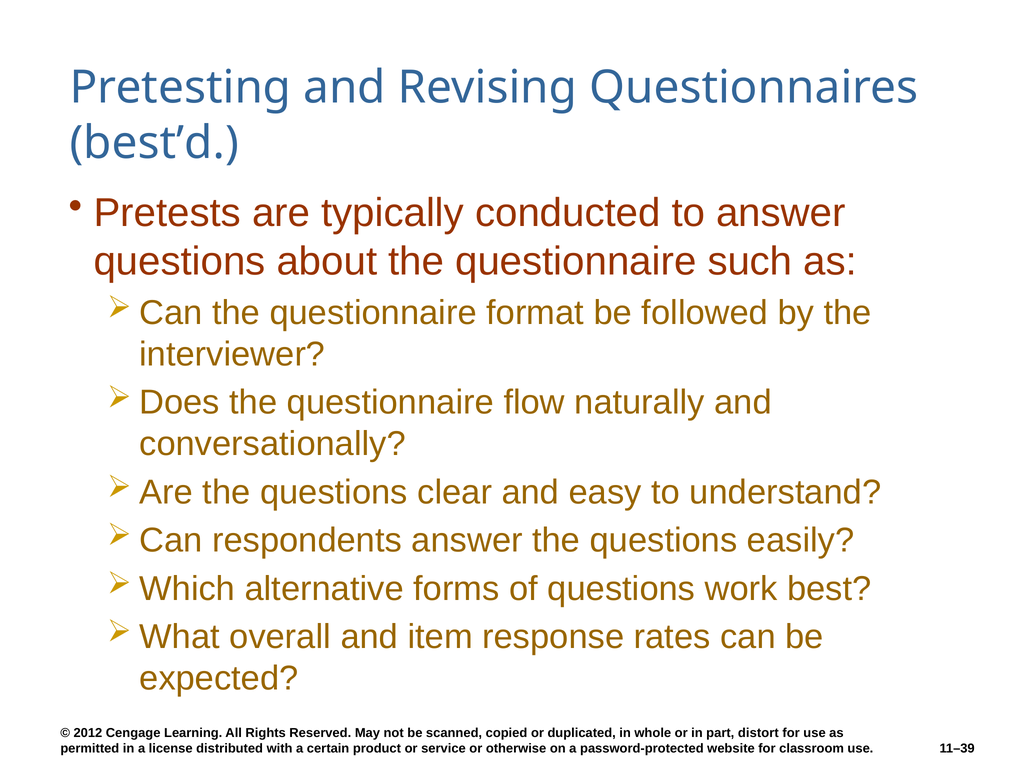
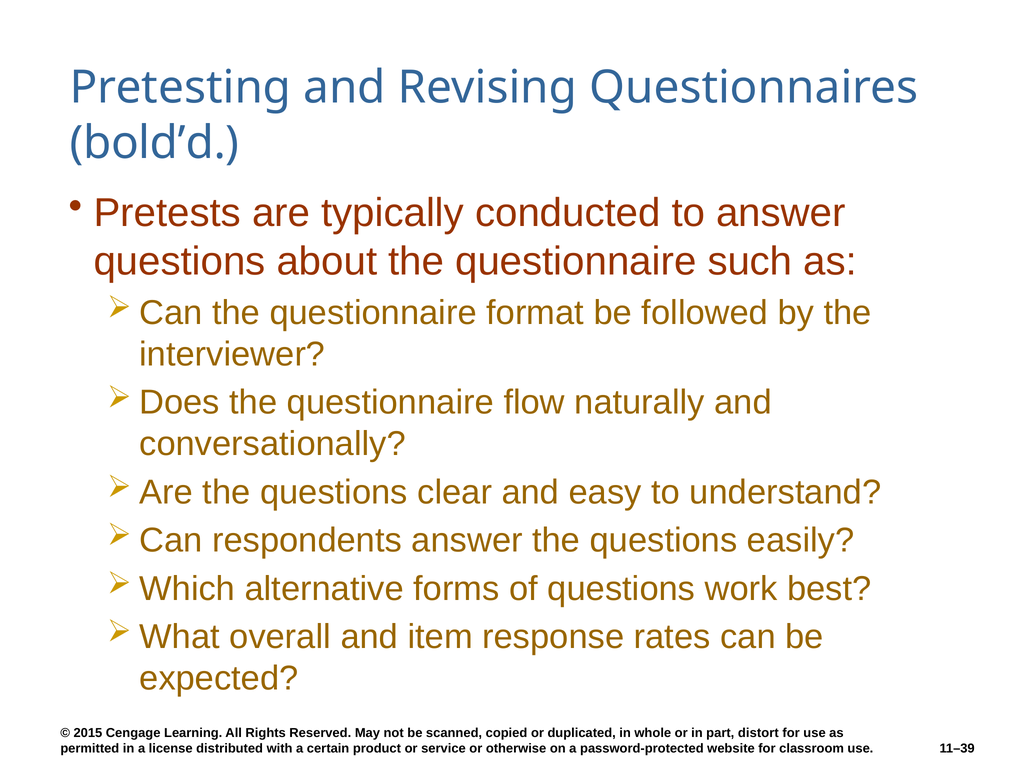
best’d: best’d -> bold’d (154, 143)
2012: 2012 -> 2015 (88, 733)
